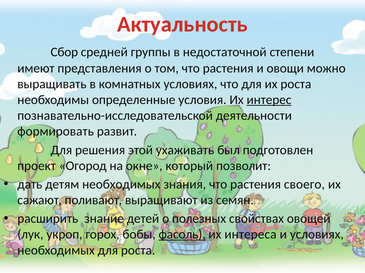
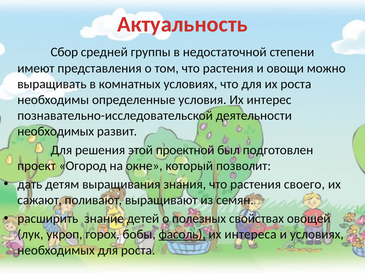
интерес underline: present -> none (269, 100)
формировать: формировать -> необходимых (56, 132)
ухаживать: ухаживать -> проектной (185, 150)
детям необходимых: необходимых -> выращивания (121, 185)
